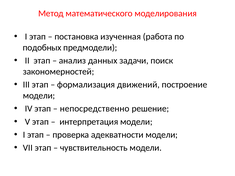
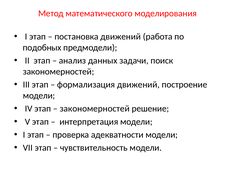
постановка изученная: изученная -> движений (121, 37)
непосредственно: непосредственно -> закономерностей (95, 109)
